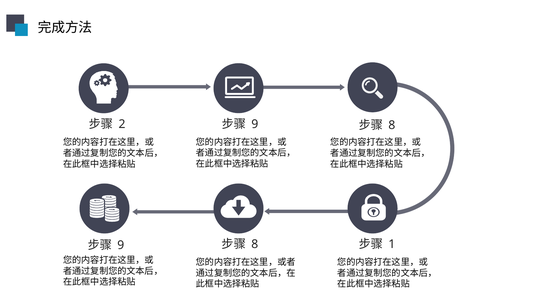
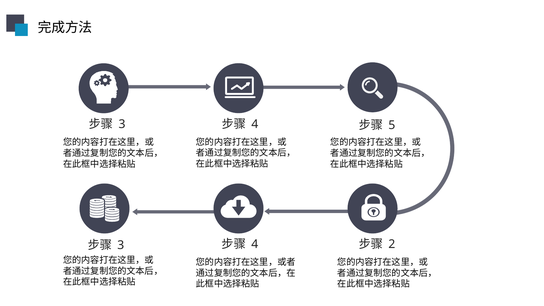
2: 2 -> 3 (122, 124)
9: 9 -> 4 (255, 124)
8: 8 -> 5 (392, 125)
8: 8 -> 4 (255, 244)
1: 1 -> 2 (392, 244)
9: 9 -> 3 (121, 245)
